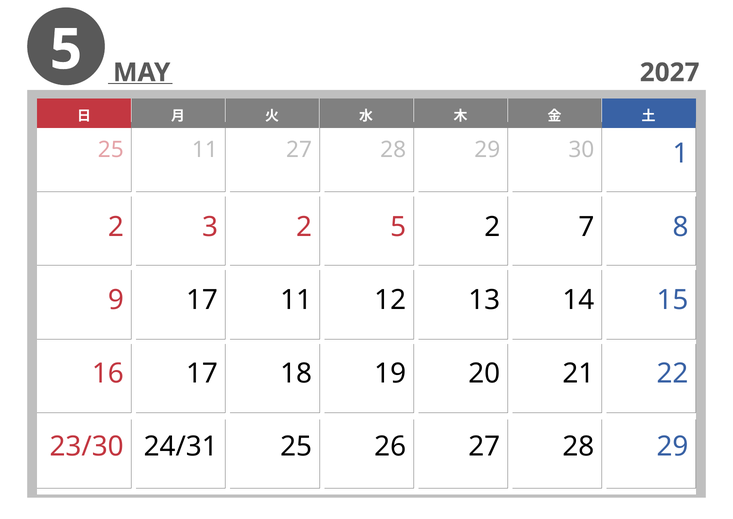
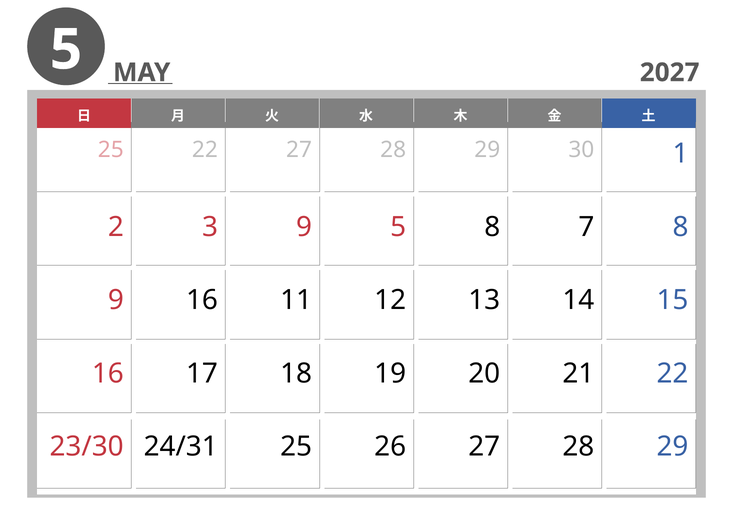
25 11: 11 -> 22 (205, 150)
3 2: 2 -> 9 (304, 227)
5 2: 2 -> 8 (492, 227)
9 17: 17 -> 16 (202, 300)
